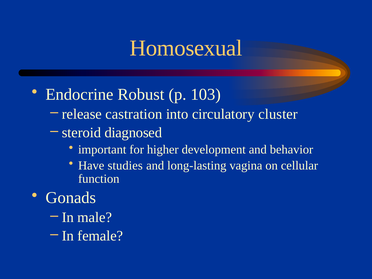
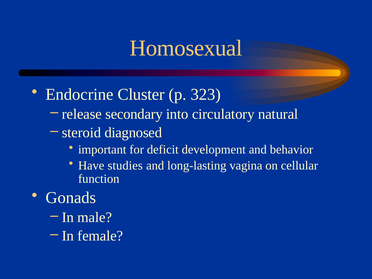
Robust: Robust -> Cluster (141, 94)
103: 103 -> 323 (206, 94)
castration: castration -> secondary (134, 114)
cluster: cluster -> natural (278, 114)
higher: higher -> deficit (163, 150)
